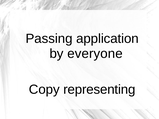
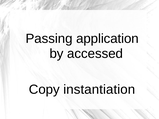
everyone: everyone -> accessed (95, 54)
representing: representing -> instantiation (99, 90)
